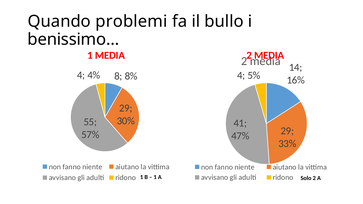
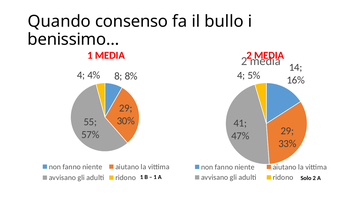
problemi: problemi -> consenso (132, 22)
